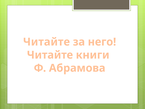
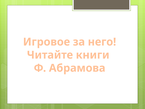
Читайте: Читайте -> Игровое (46, 42)
